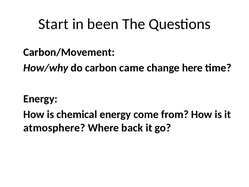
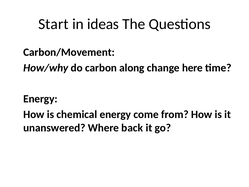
been: been -> ideas (103, 24)
came: came -> along (132, 68)
atmosphere: atmosphere -> unanswered (54, 128)
